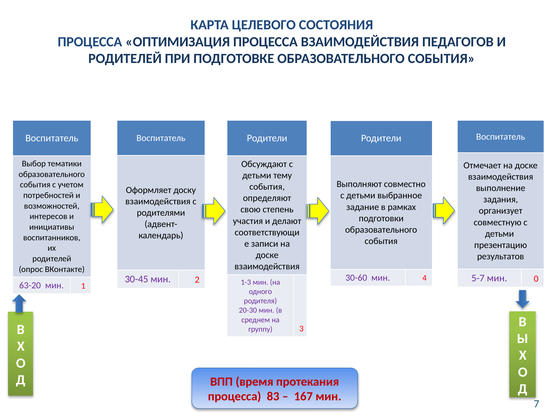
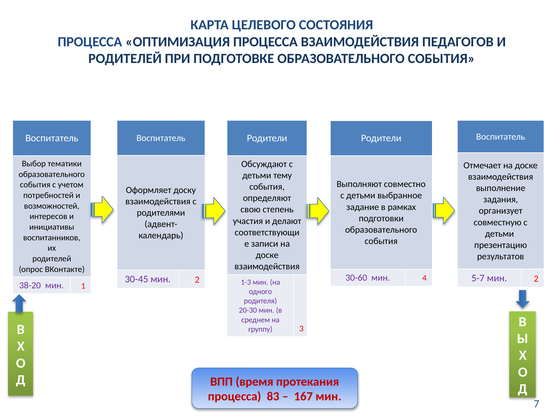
5-7 мин 0: 0 -> 2 (536, 279)
63-20: 63-20 -> 38-20 (30, 285)
